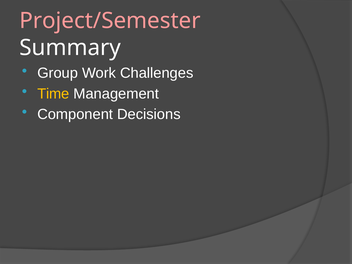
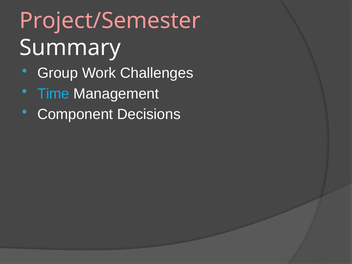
Time colour: yellow -> light blue (53, 94)
